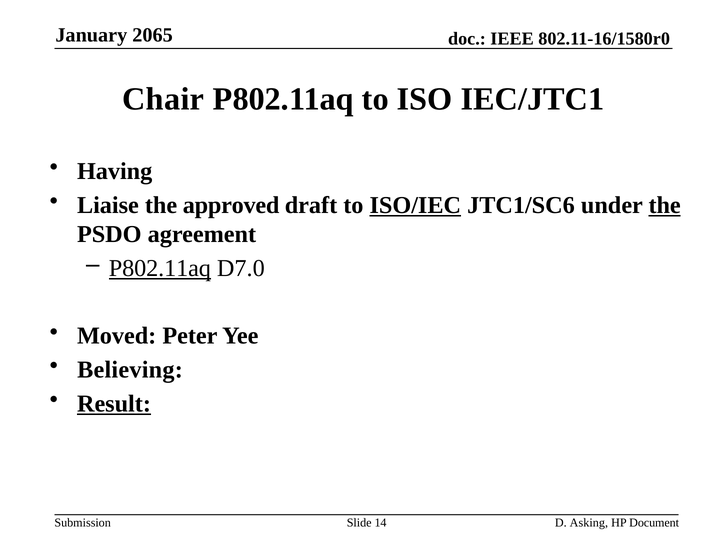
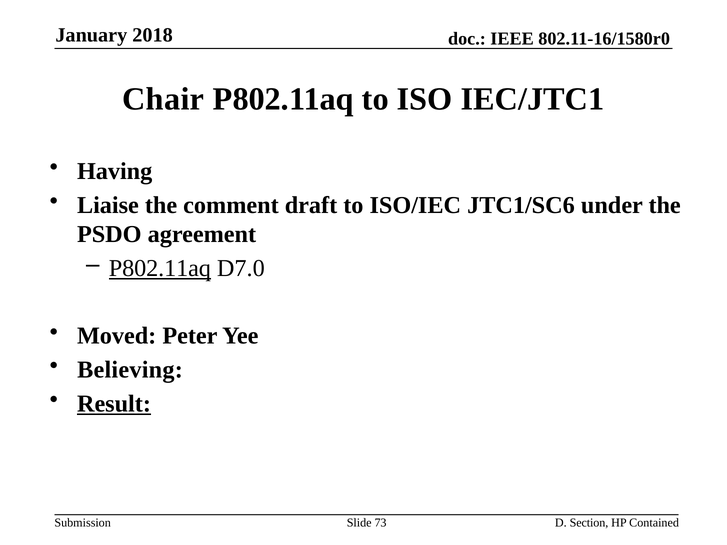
2065: 2065 -> 2018 (153, 35)
approved: approved -> comment (231, 205)
ISO/IEC underline: present -> none (415, 205)
the underline: present -> none (665, 205)
14: 14 -> 73 (381, 523)
Asking: Asking -> Section (589, 523)
Document: Document -> Contained (654, 523)
